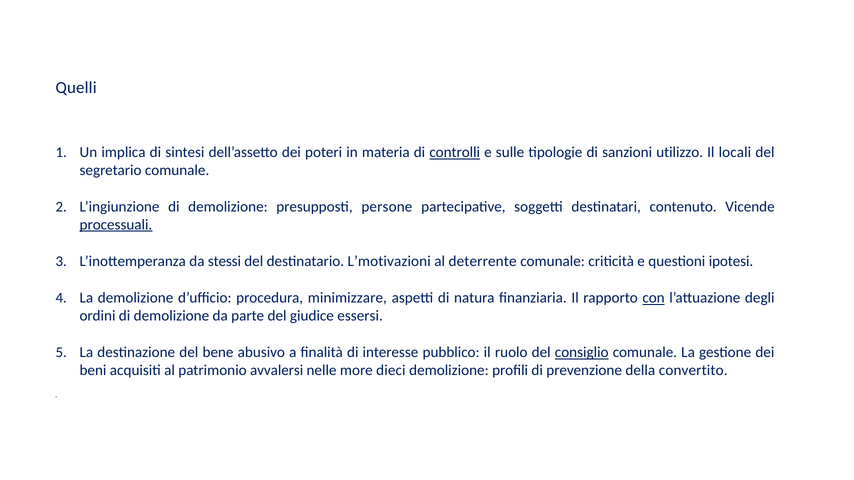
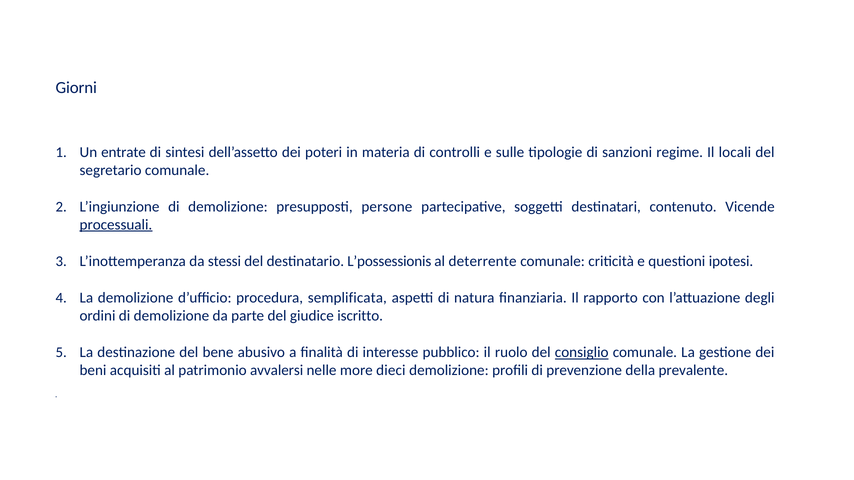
Quelli: Quelli -> Giorni (76, 88)
implica: implica -> entrate (124, 153)
controlli underline: present -> none (455, 153)
utilizzo: utilizzo -> regime (680, 153)
L’motivazioni: L’motivazioni -> L’possessionis (389, 262)
minimizzare: minimizzare -> semplificata (347, 298)
con underline: present -> none (654, 298)
essersi: essersi -> iscritto (360, 316)
convertito: convertito -> prevalente (693, 370)
